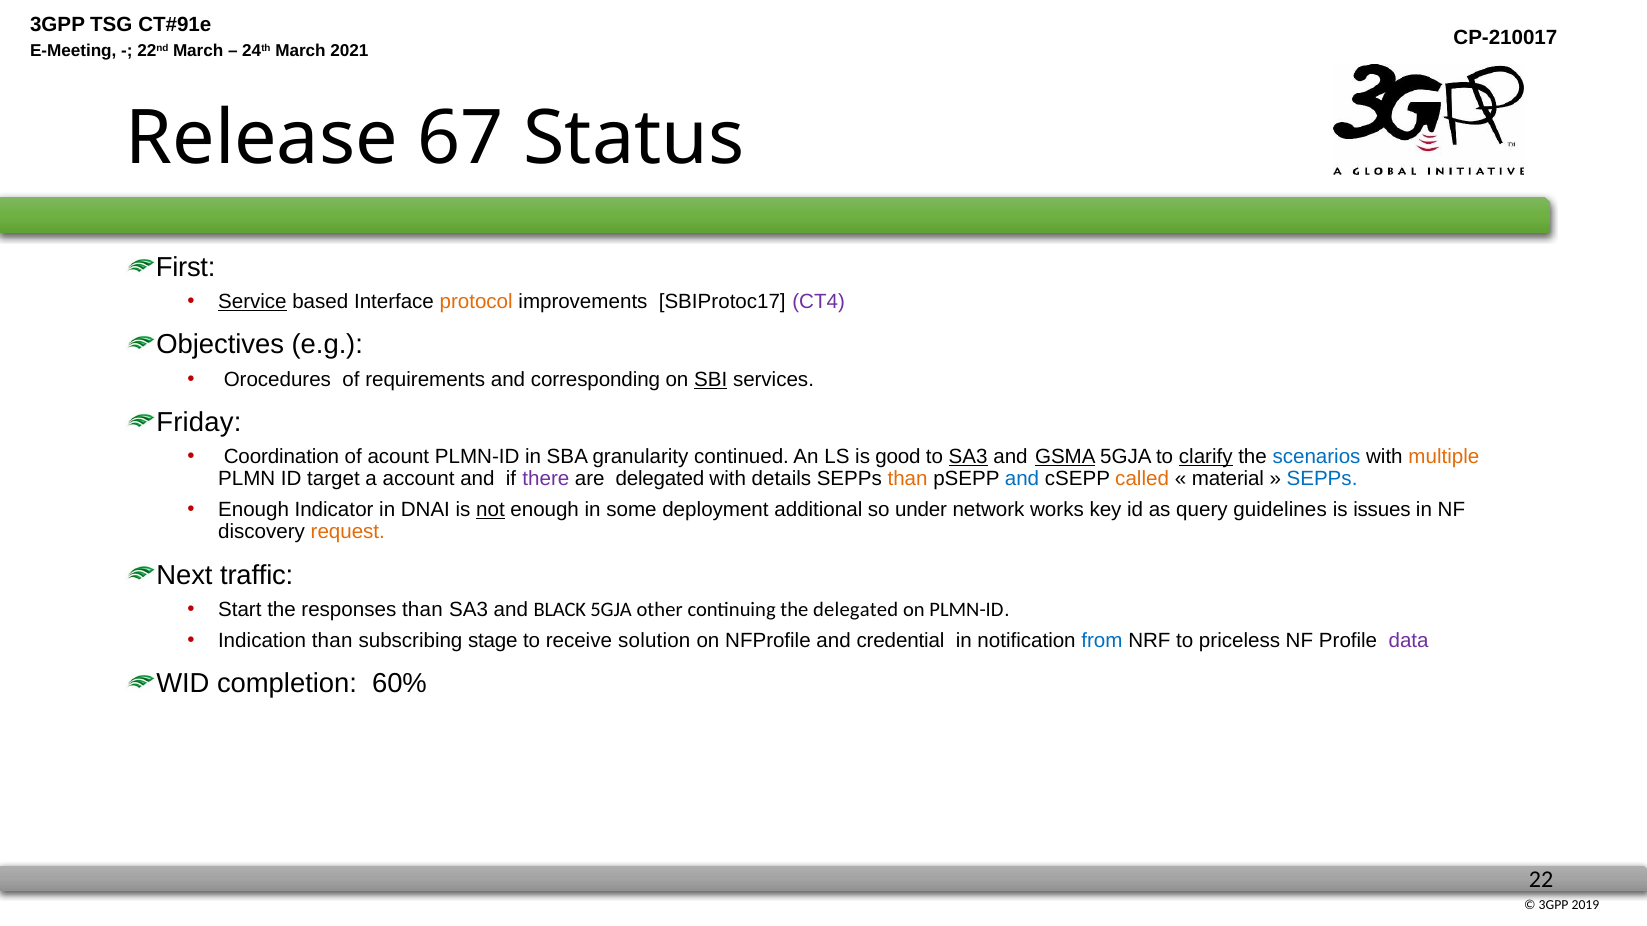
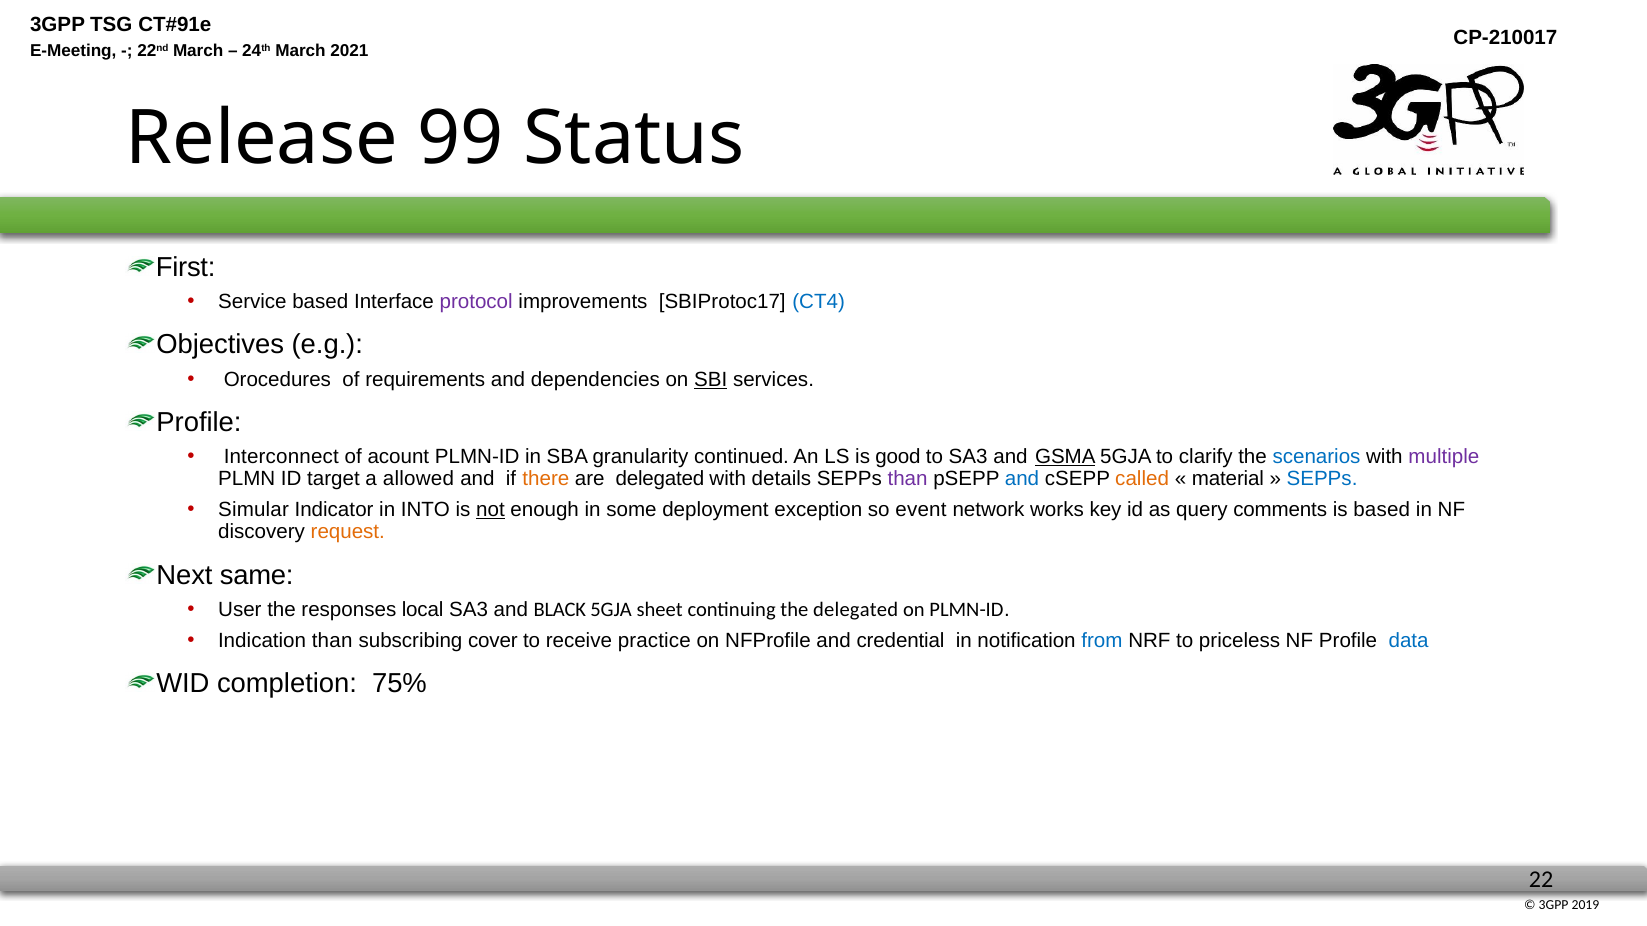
67: 67 -> 99 (461, 138)
Service underline: present -> none (252, 302)
protocol colour: orange -> purple (476, 302)
CT4 colour: purple -> blue (819, 302)
corresponding: corresponding -> dependencies (595, 380)
Friday: Friday -> Profile (199, 423)
Coordination: Coordination -> Interconnect (281, 457)
SA3 underline: present -> none (968, 457)
clarify underline: present -> none (1206, 457)
multiple colour: orange -> purple (1444, 457)
account: account -> allowed (418, 479)
there colour: purple -> orange (546, 479)
than colour: orange -> purple (908, 479)
Enough: Enough -> Simular (254, 510)
DNAI: DNAI -> INTO (425, 510)
additional: additional -> exception (818, 510)
under: under -> event (921, 510)
guidelines: guidelines -> comments (1280, 510)
is issues: issues -> based (1382, 510)
traffic: traffic -> same (257, 575)
Start: Start -> User (240, 610)
responses than: than -> local (423, 610)
other: other -> sheet (660, 610)
stage: stage -> cover (493, 641)
solution: solution -> practice (654, 641)
data colour: purple -> blue (1409, 641)
60%: 60% -> 75% (399, 684)
